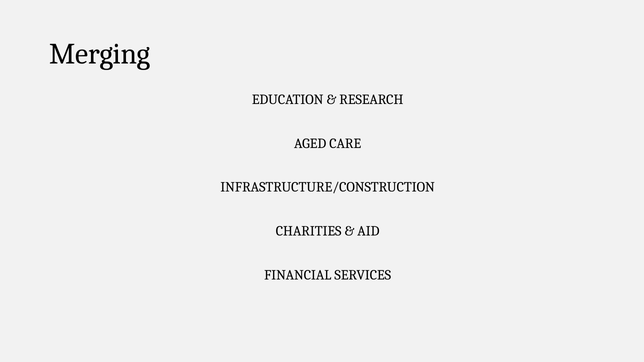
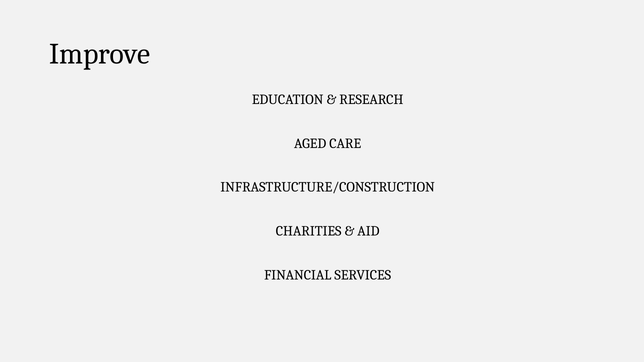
Merging: Merging -> Improve (100, 54)
